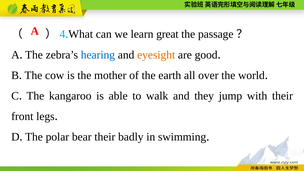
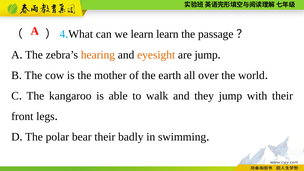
learn great: great -> learn (167, 34)
hearing colour: blue -> orange (98, 55)
are good: good -> jump (206, 55)
